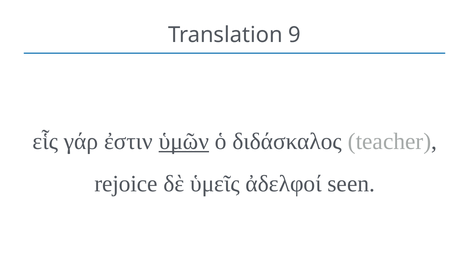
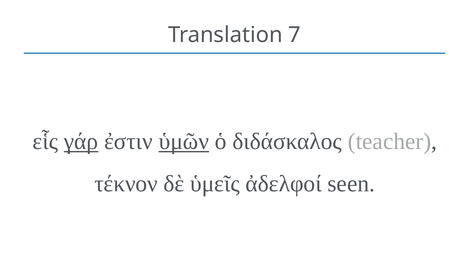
9: 9 -> 7 (295, 35)
γάρ underline: none -> present (81, 141)
rejoice: rejoice -> τέκνον (126, 184)
